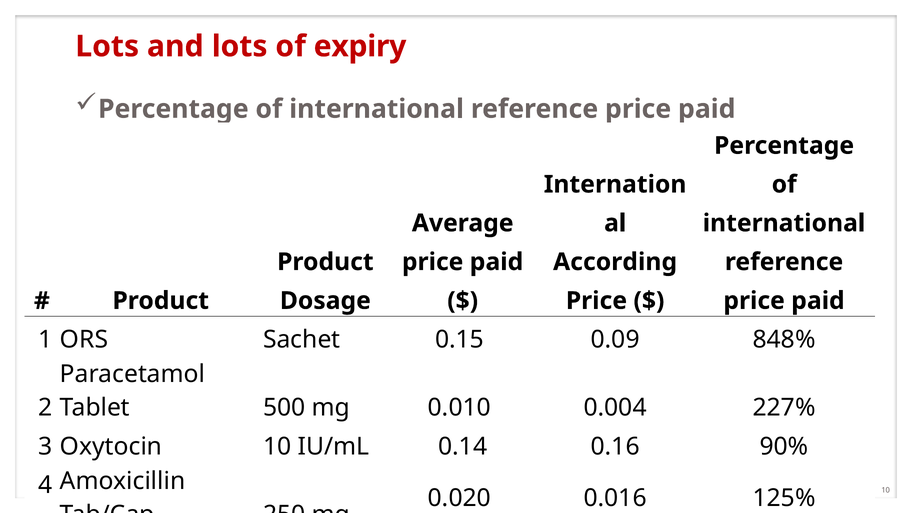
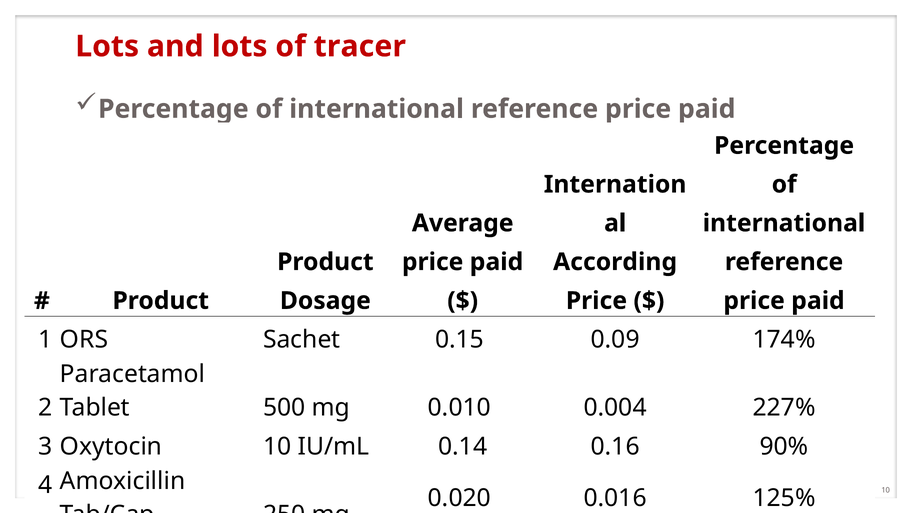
expiry: expiry -> tracer (360, 46)
848%: 848% -> 174% (784, 340)
